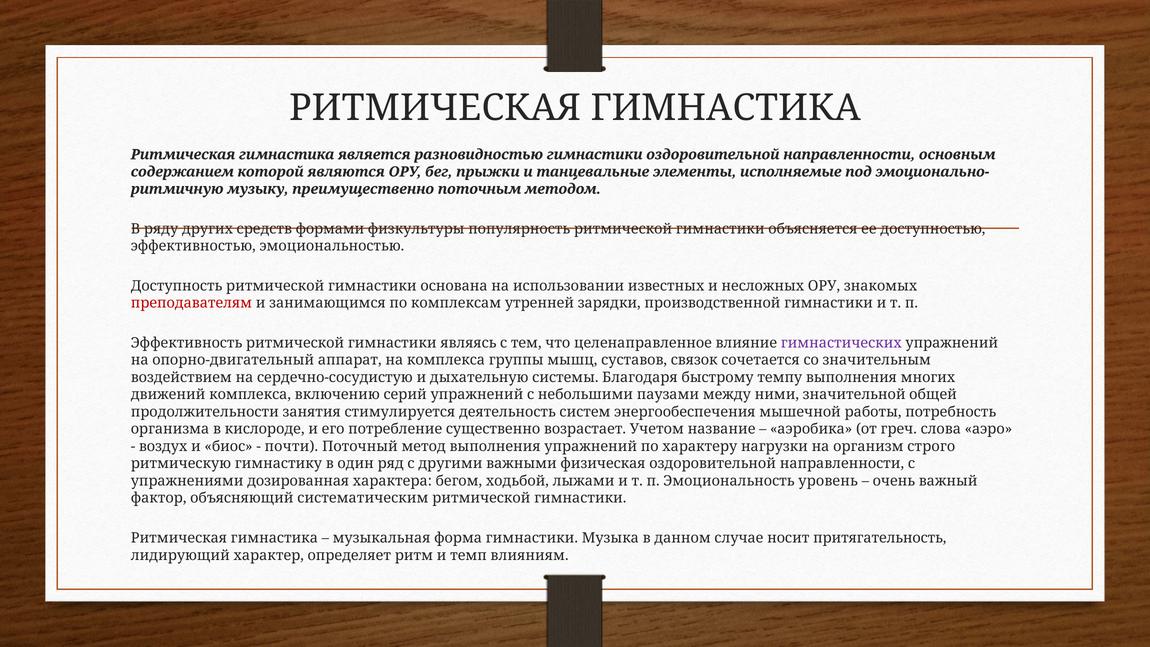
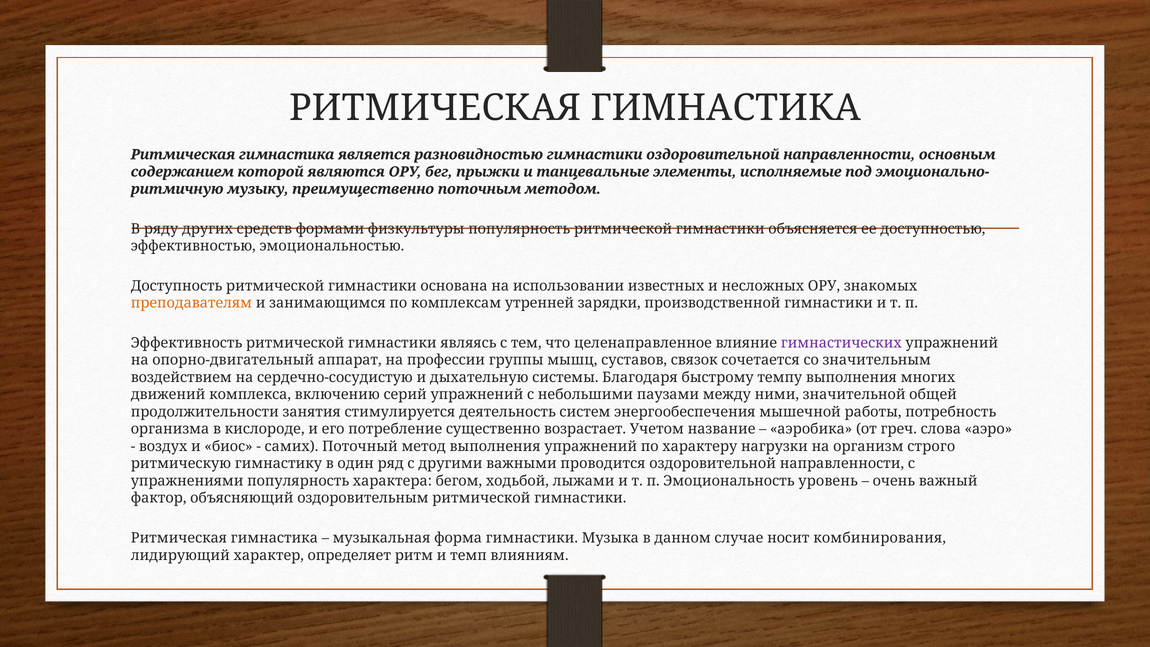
преподавателям colour: red -> orange (191, 303)
на комплекса: комплекса -> профессии (446, 360)
почти: почти -> самих (291, 446)
физическая: физическая -> проводится (603, 464)
упражнениями дозированная: дозированная -> популярность (298, 481)
систематическим: систематическим -> оздоровительным (363, 498)
притягательность: притягательность -> комбинирования (880, 538)
